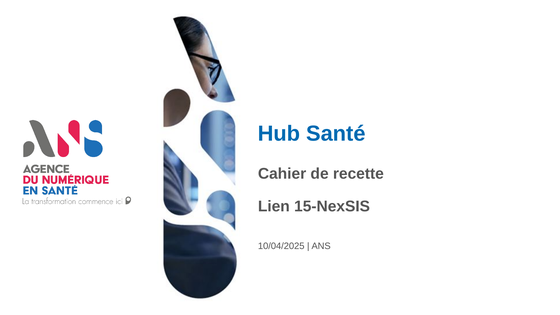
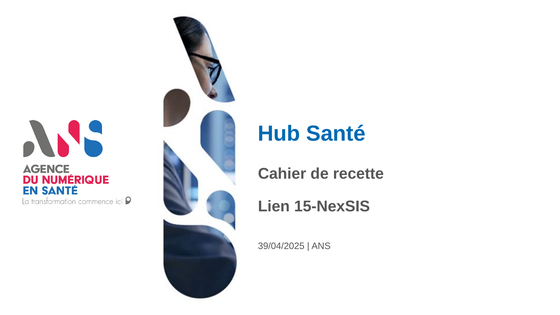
10/04/2025: 10/04/2025 -> 39/04/2025 (281, 246)
